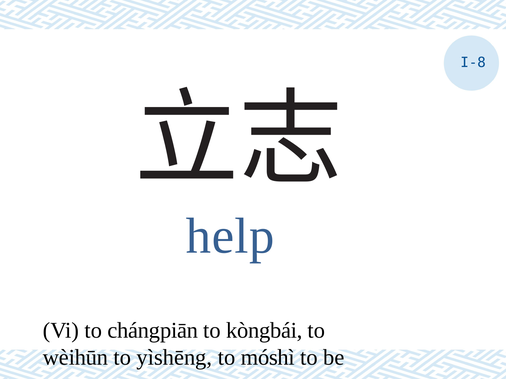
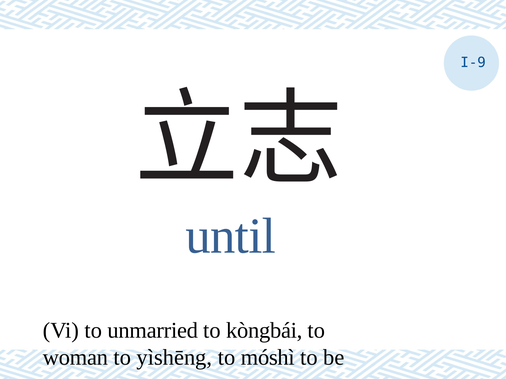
I-8: I-8 -> I-9 (473, 62)
help: help -> until (231, 236)
chángpiān: chángpiān -> unmarried (153, 331)
wèihūn: wèihūn -> woman (75, 358)
